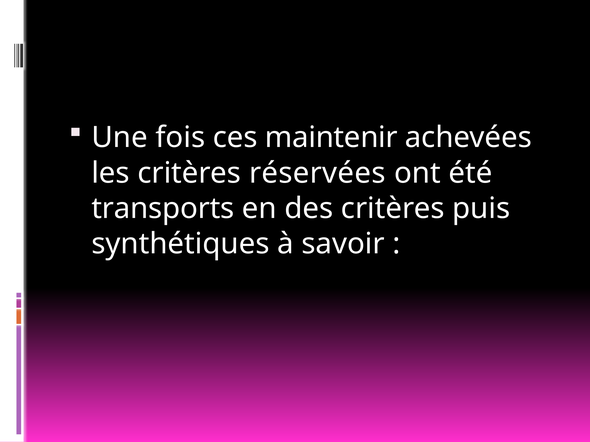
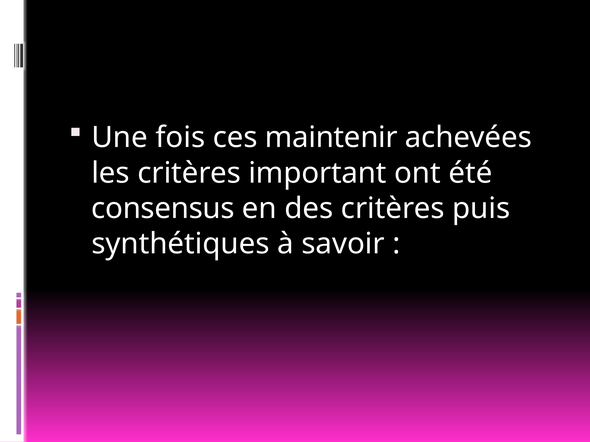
réservées: réservées -> important (318, 173)
transports: transports -> consensus (163, 209)
